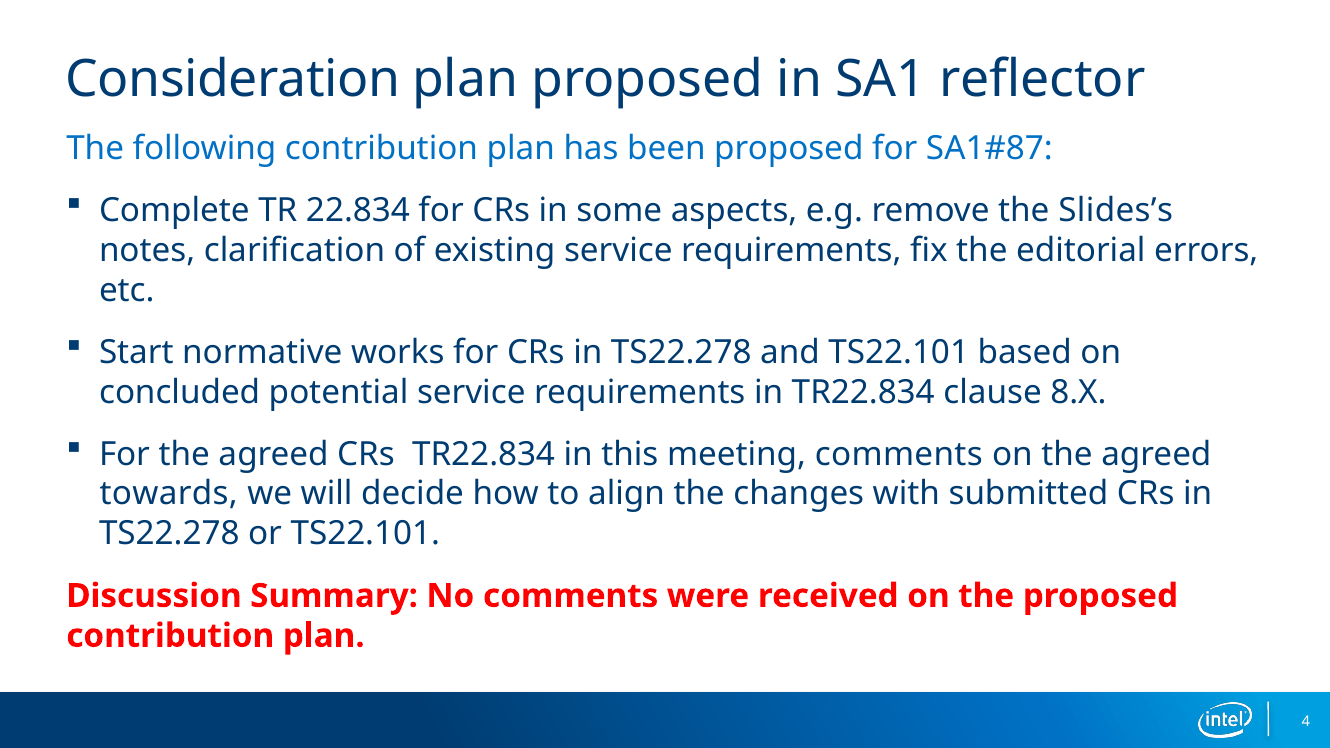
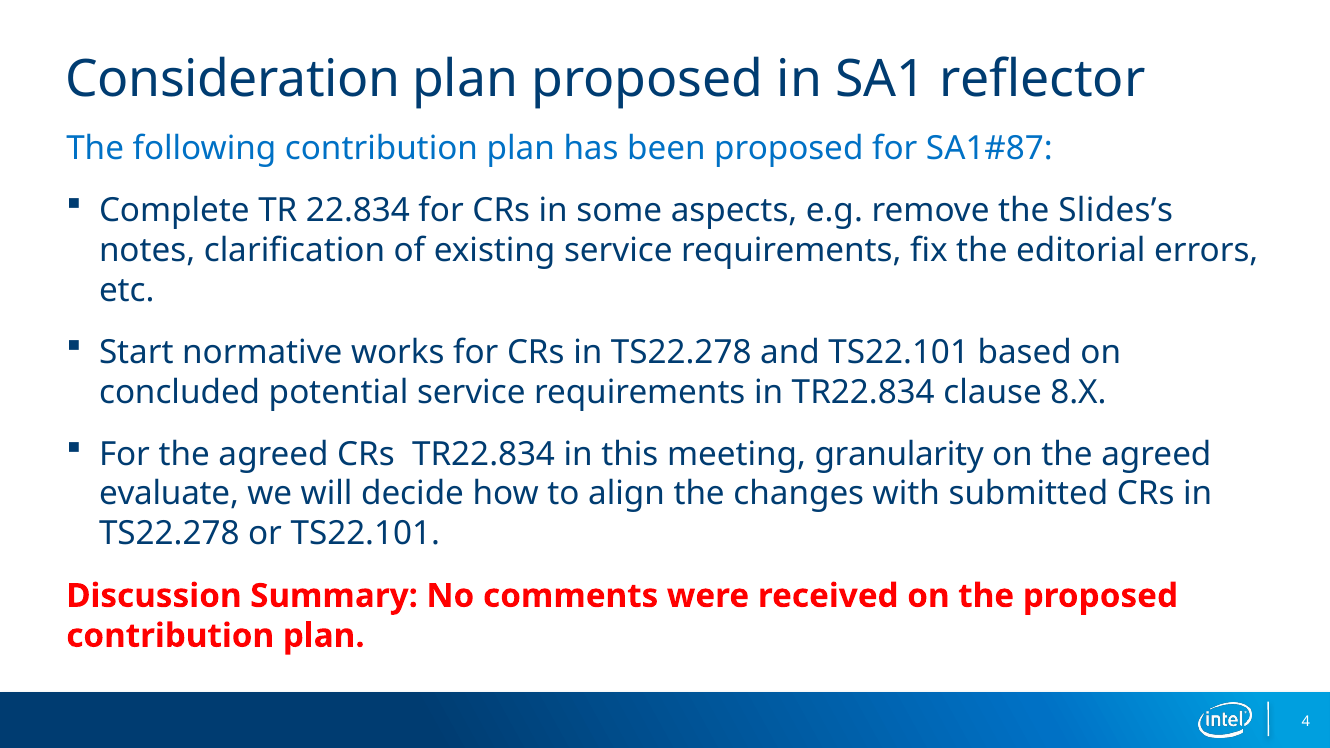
meeting comments: comments -> granularity (899, 454)
towards: towards -> evaluate (169, 494)
